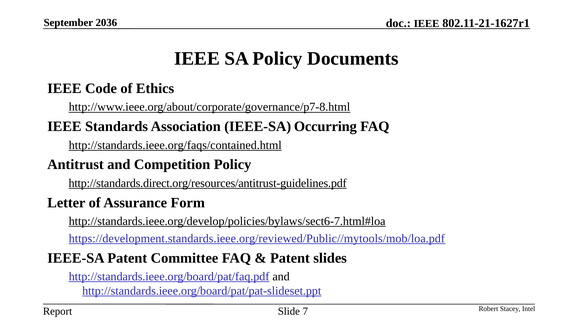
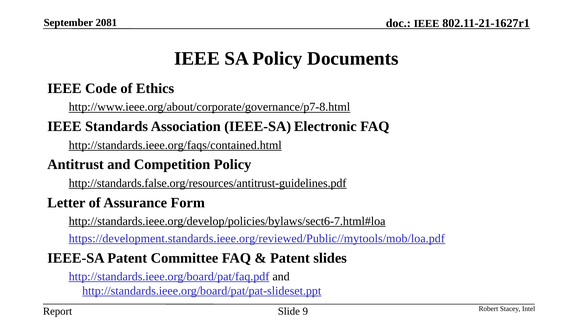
2036: 2036 -> 2081 (106, 23)
Occurring: Occurring -> Electronic (325, 127)
http://standards.direct.org/resources/antitrust-guidelines.pdf: http://standards.direct.org/resources/antitrust-guidelines.pdf -> http://standards.false.org/resources/antitrust-guidelines.pdf (208, 183)
7: 7 -> 9 (305, 312)
